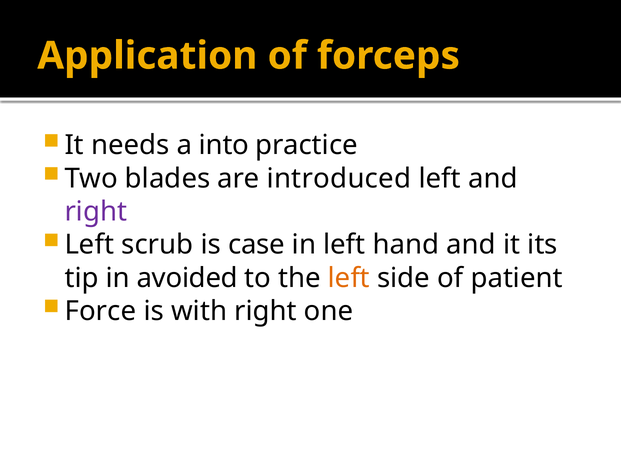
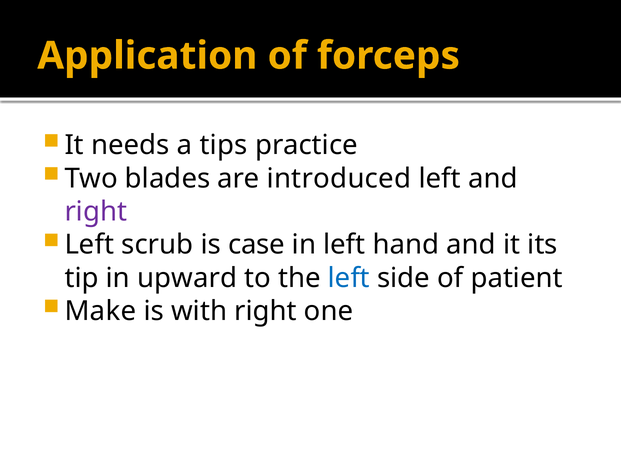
into: into -> tips (224, 145)
avoided: avoided -> upward (187, 278)
left colour: orange -> blue (349, 278)
Force: Force -> Make (100, 311)
